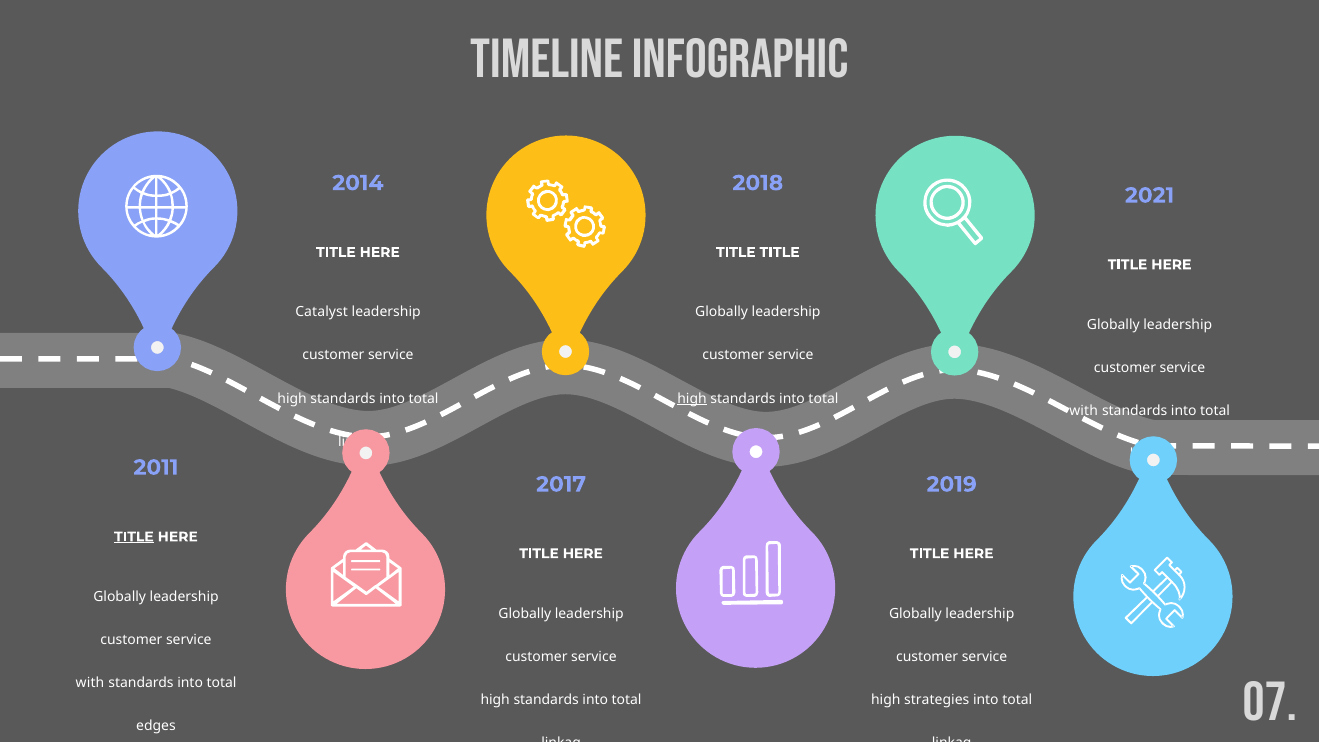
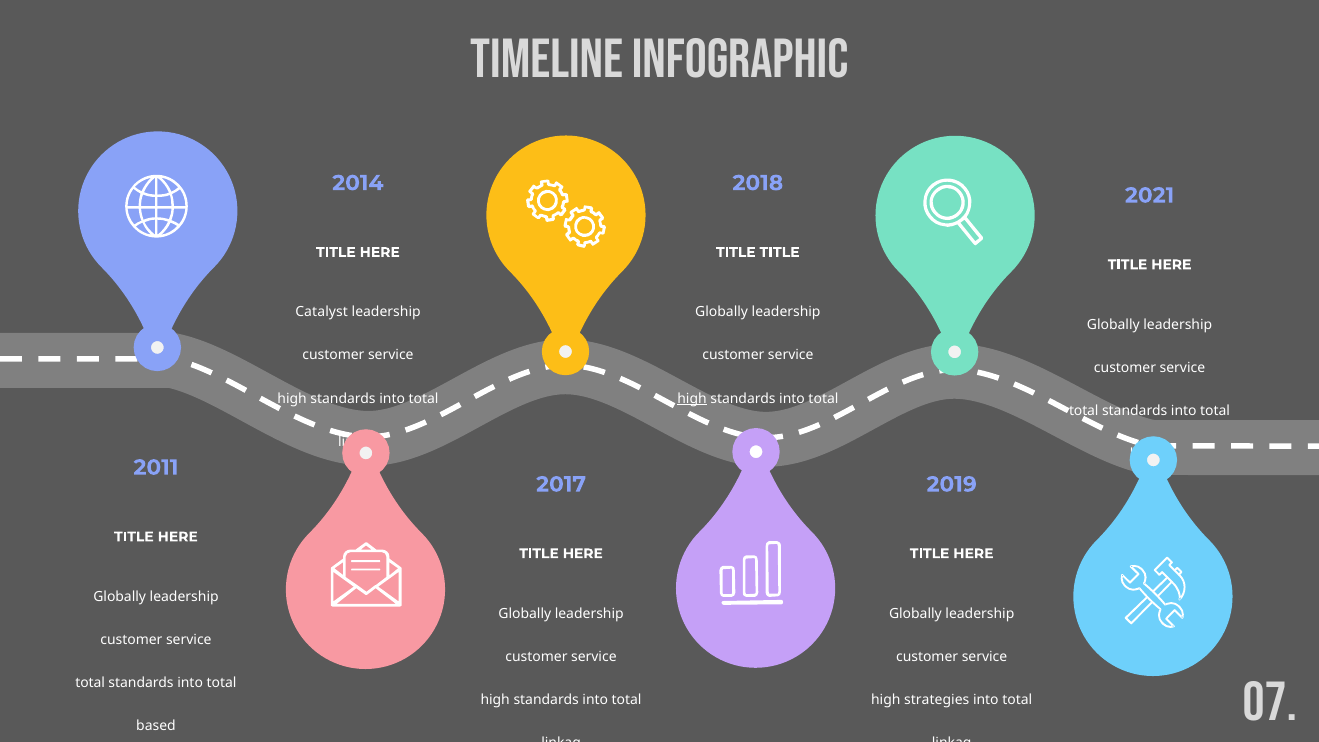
with: with -> total (1084, 411)
TITLE underline: present -> none (134, 537)
with: with -> total (90, 683)
edges: edges -> based (156, 727)
